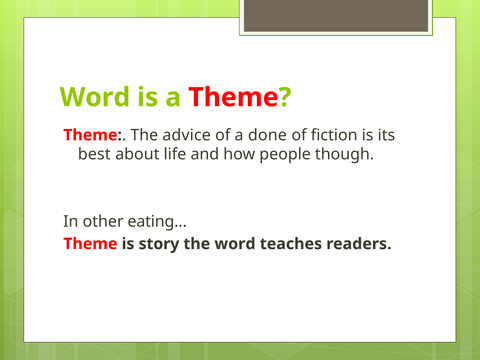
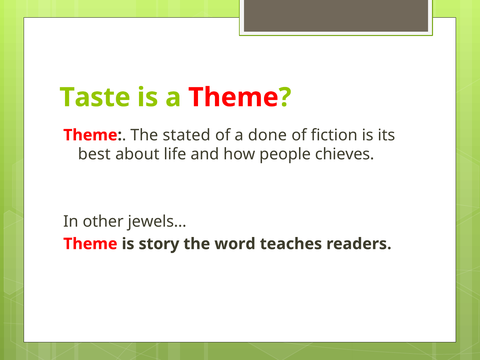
Word: Word -> Taste (95, 97)
advice: advice -> stated (187, 135)
though: though -> chieves (345, 154)
eating…: eating… -> jewels… (157, 221)
